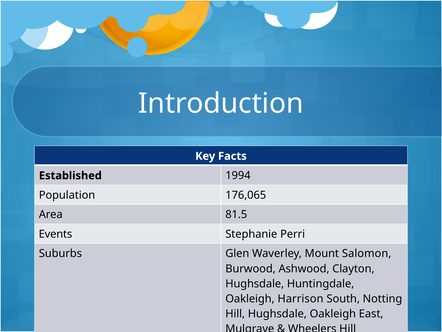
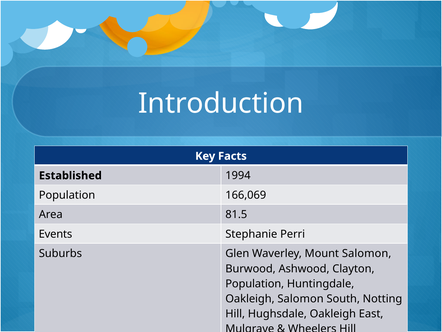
176,065: 176,065 -> 166,069 (246, 195)
Hughsdale: Hughsdale -> Population (255, 283)
Oakleigh Harrison: Harrison -> Salomon (301, 298)
